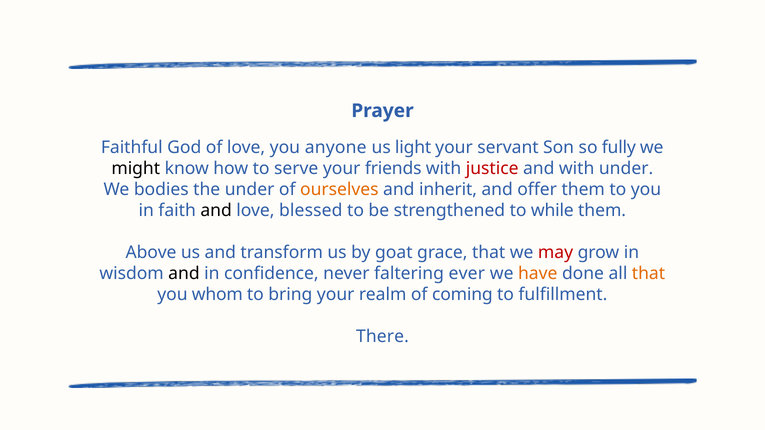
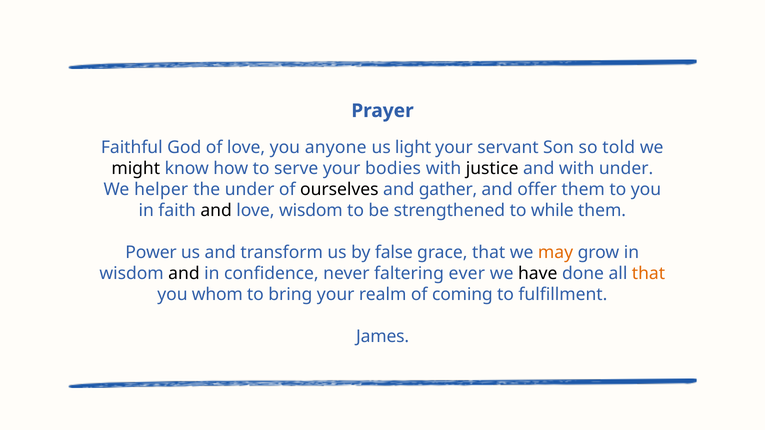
fully: fully -> told (619, 147)
friends: friends -> bodies (393, 168)
justice colour: red -> black (492, 168)
bodies: bodies -> helper (161, 189)
ourselves colour: orange -> black (339, 189)
inherit: inherit -> gather (448, 189)
love blessed: blessed -> wisdom (311, 210)
Above: Above -> Power (151, 252)
goat: goat -> false (394, 252)
may colour: red -> orange (556, 252)
have colour: orange -> black (538, 274)
There: There -> James (383, 337)
